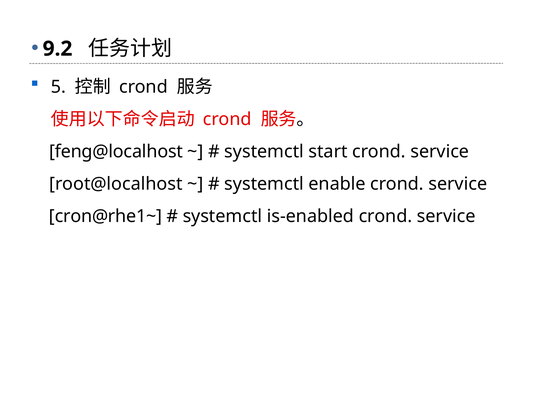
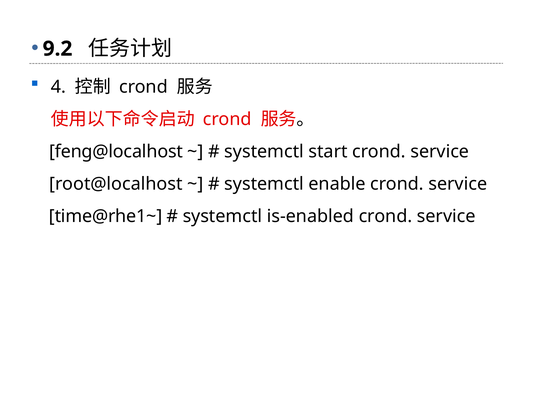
5: 5 -> 4 (58, 87)
cron@rhe1~: cron@rhe1~ -> time@rhe1~ (106, 216)
